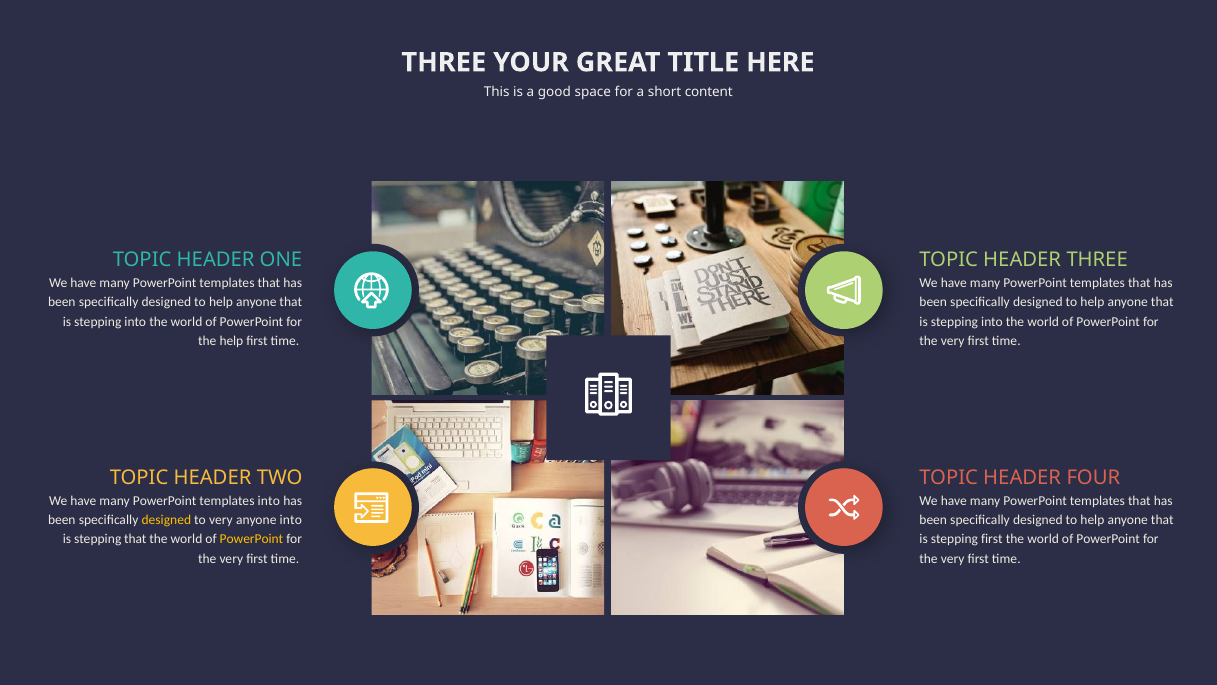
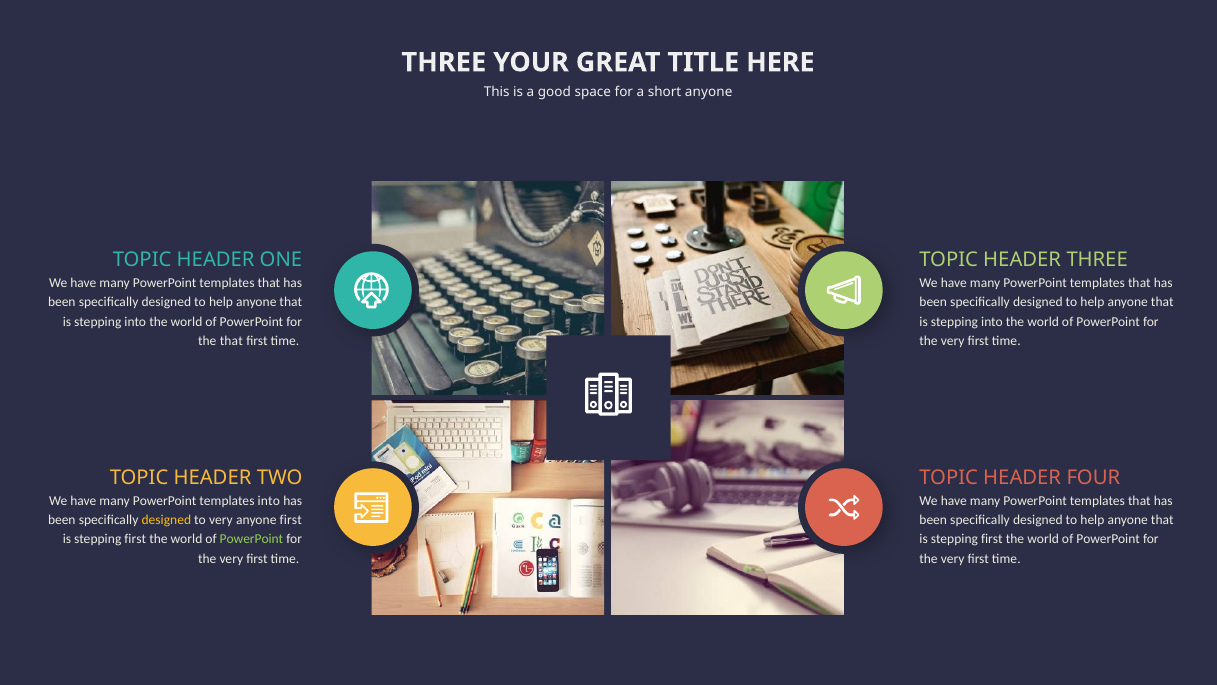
short content: content -> anyone (709, 92)
the help: help -> that (231, 341)
anyone into: into -> first (291, 519)
that: that -> first (135, 539)
PowerPoint colour: yellow -> light green (251, 539)
